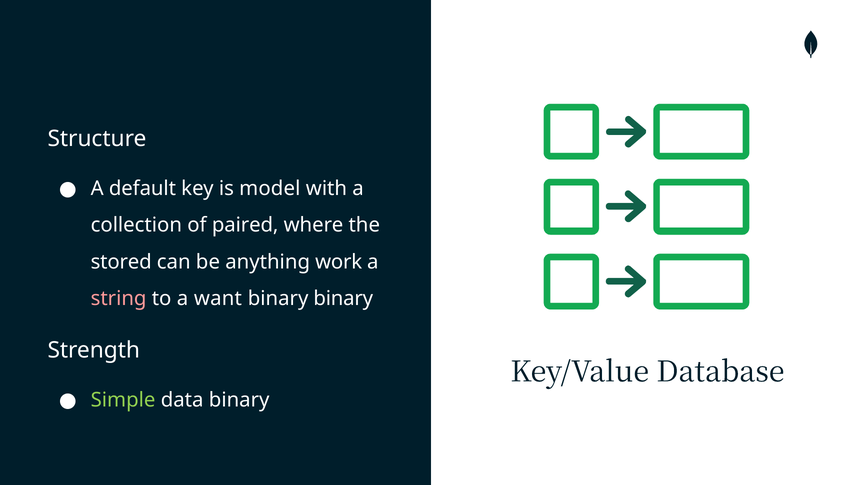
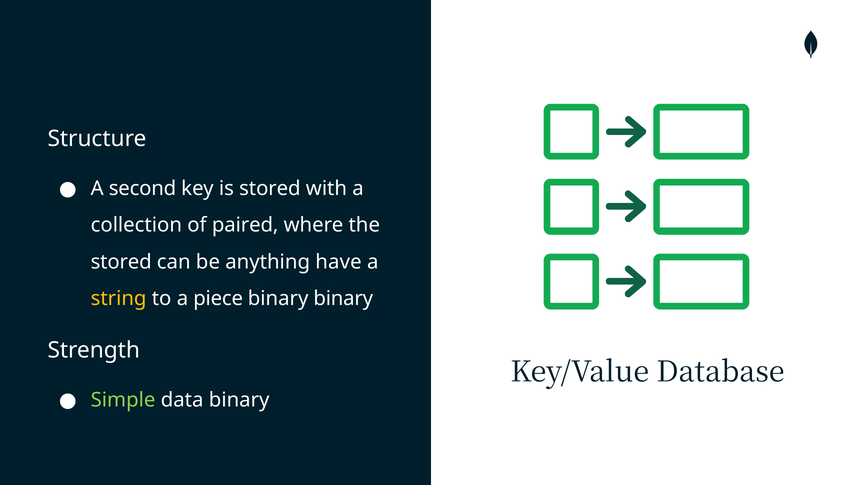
default: default -> second (143, 189)
is model: model -> stored (270, 189)
work: work -> have (338, 262)
string colour: pink -> yellow (119, 299)
want: want -> piece (218, 299)
